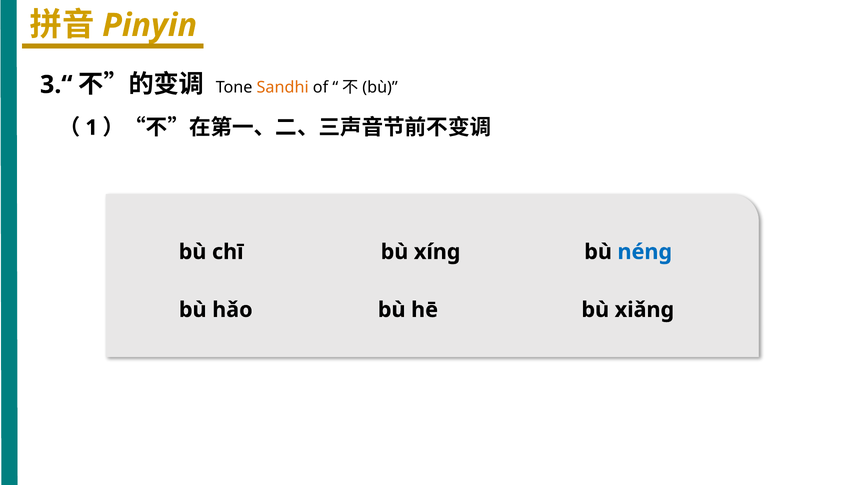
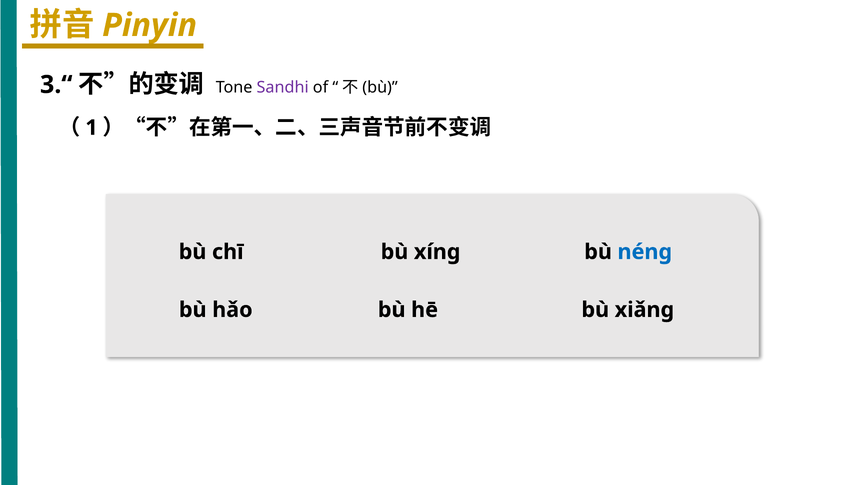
Sandhi colour: orange -> purple (283, 88)
